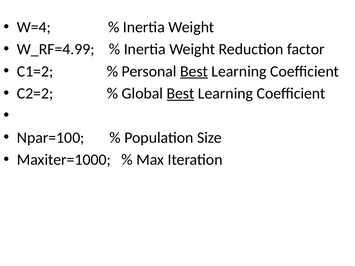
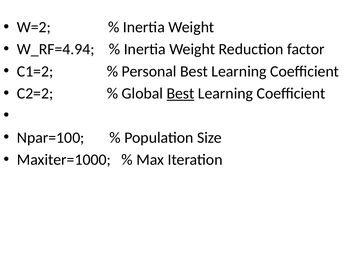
W=4: W=4 -> W=2 (34, 27)
W_RF=4.99: W_RF=4.99 -> W_RF=4.94 (56, 49)
Best underline: present -> none (194, 71)
